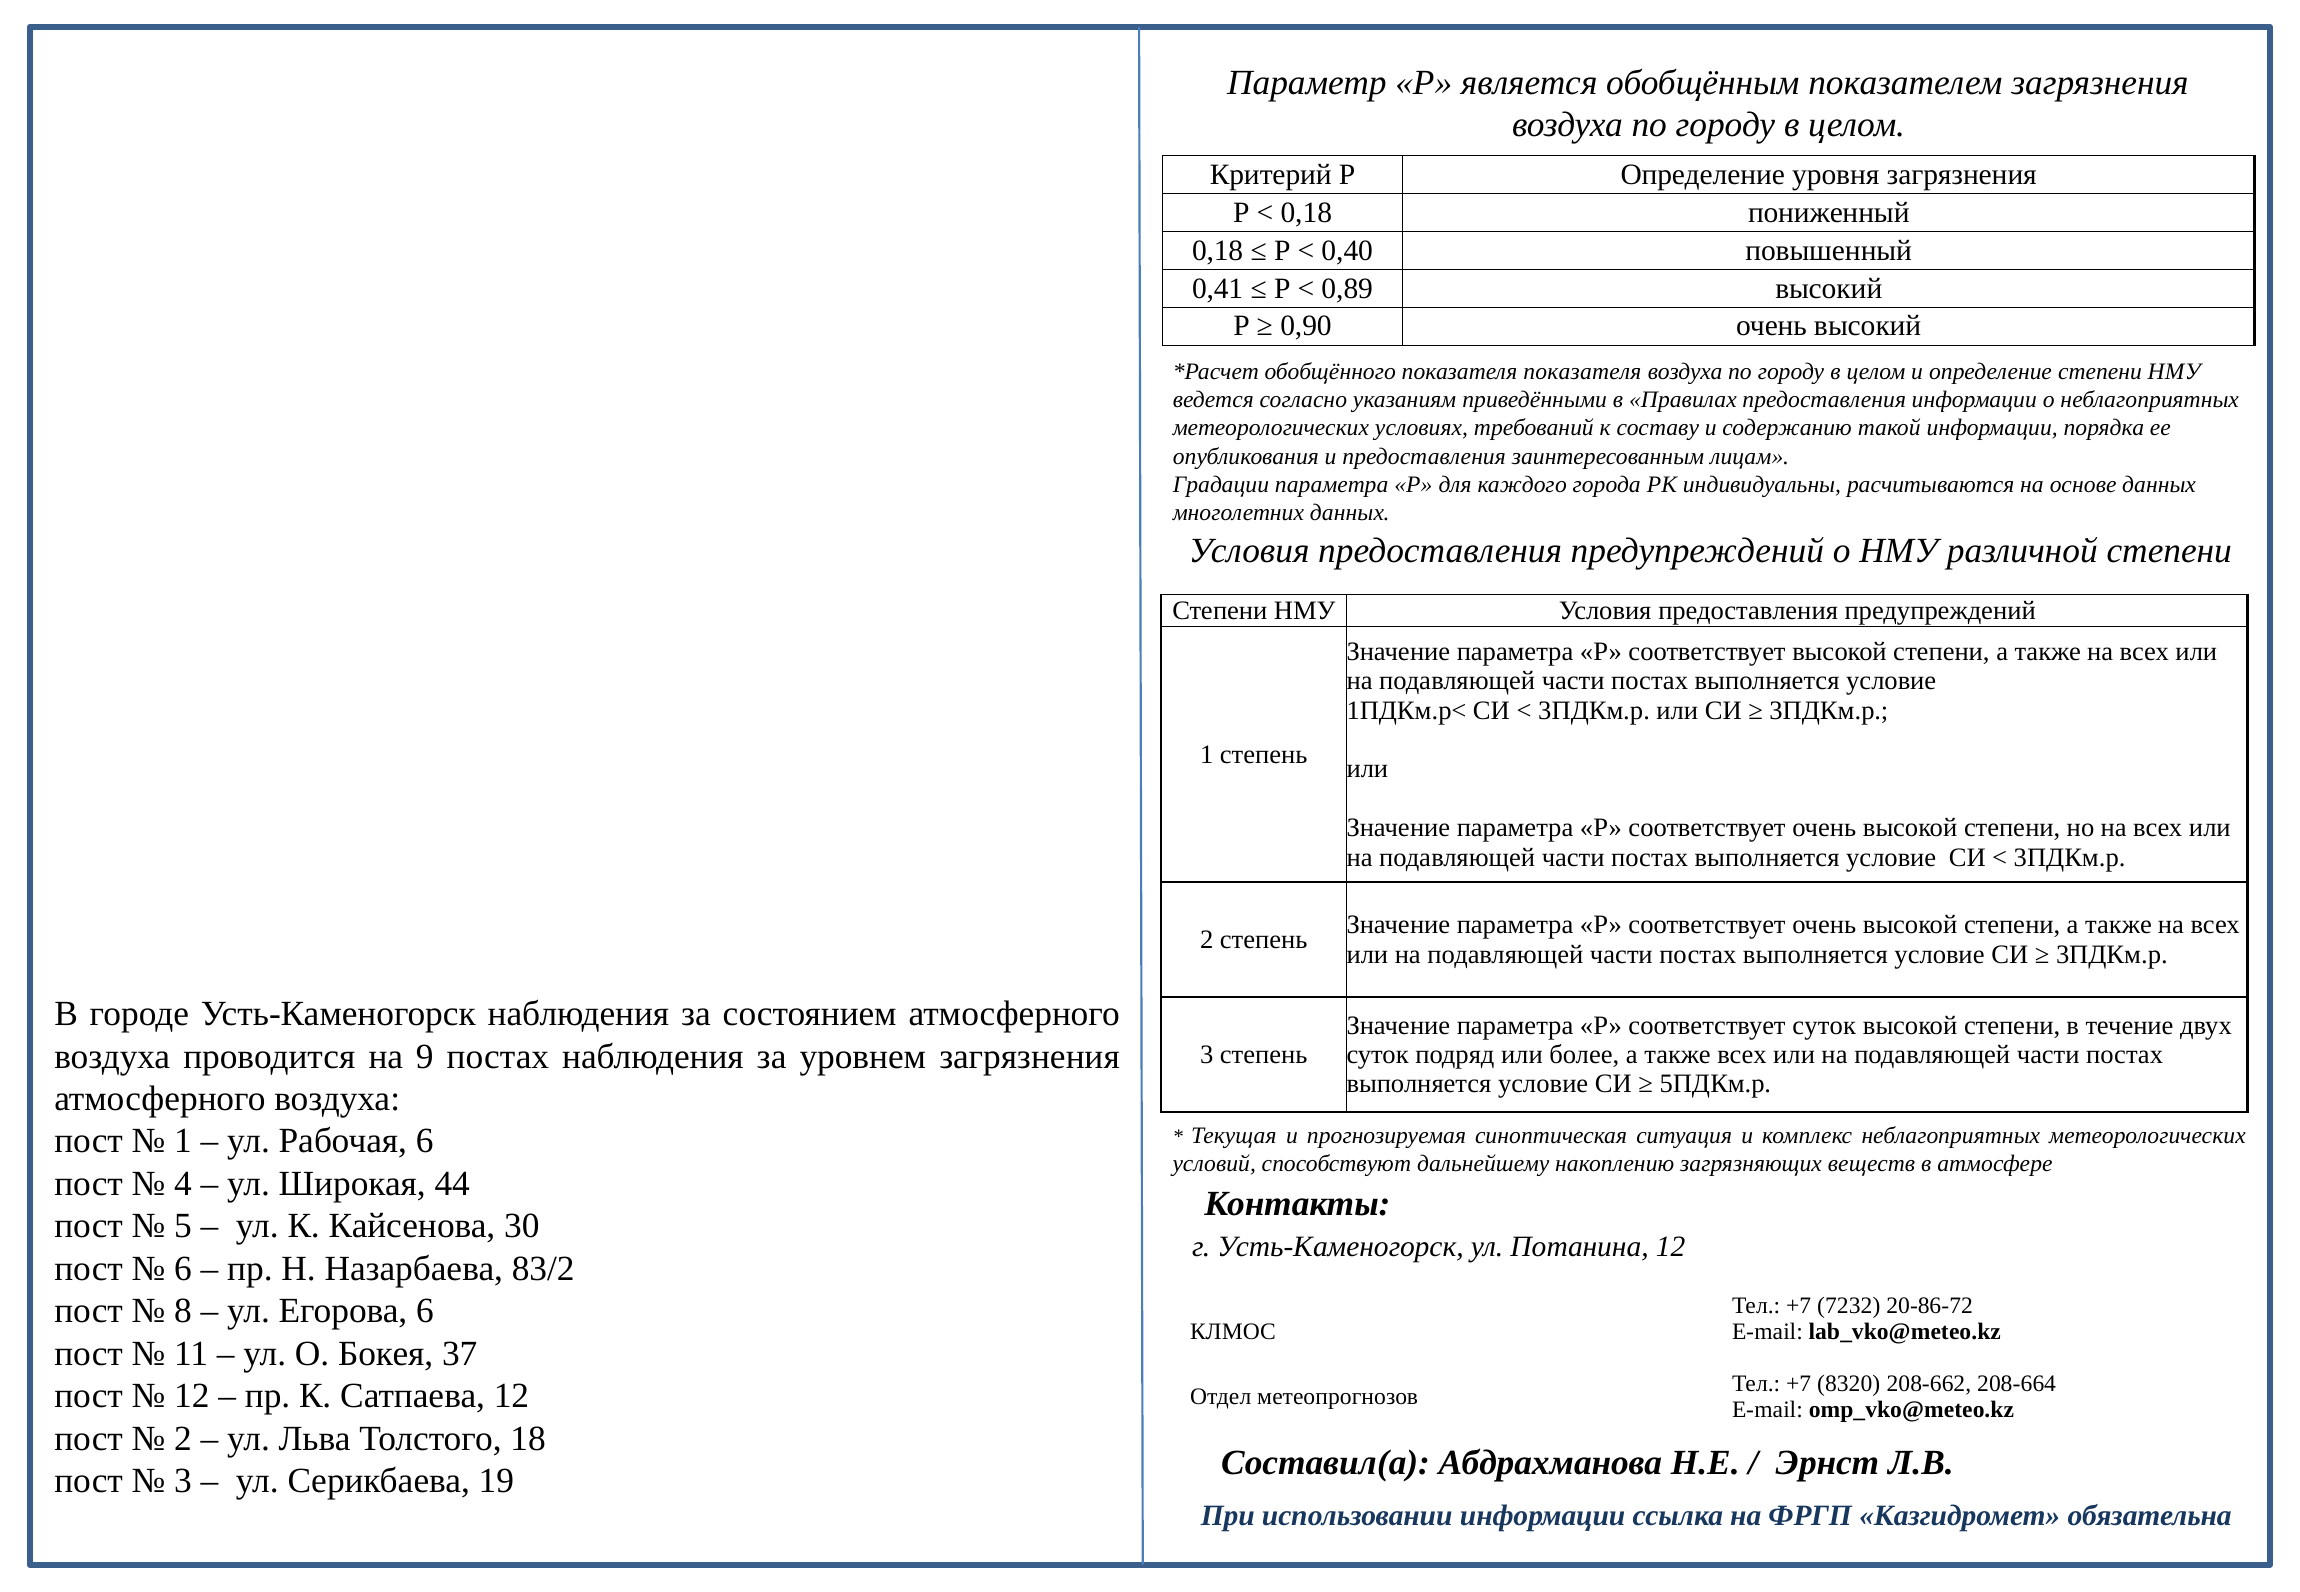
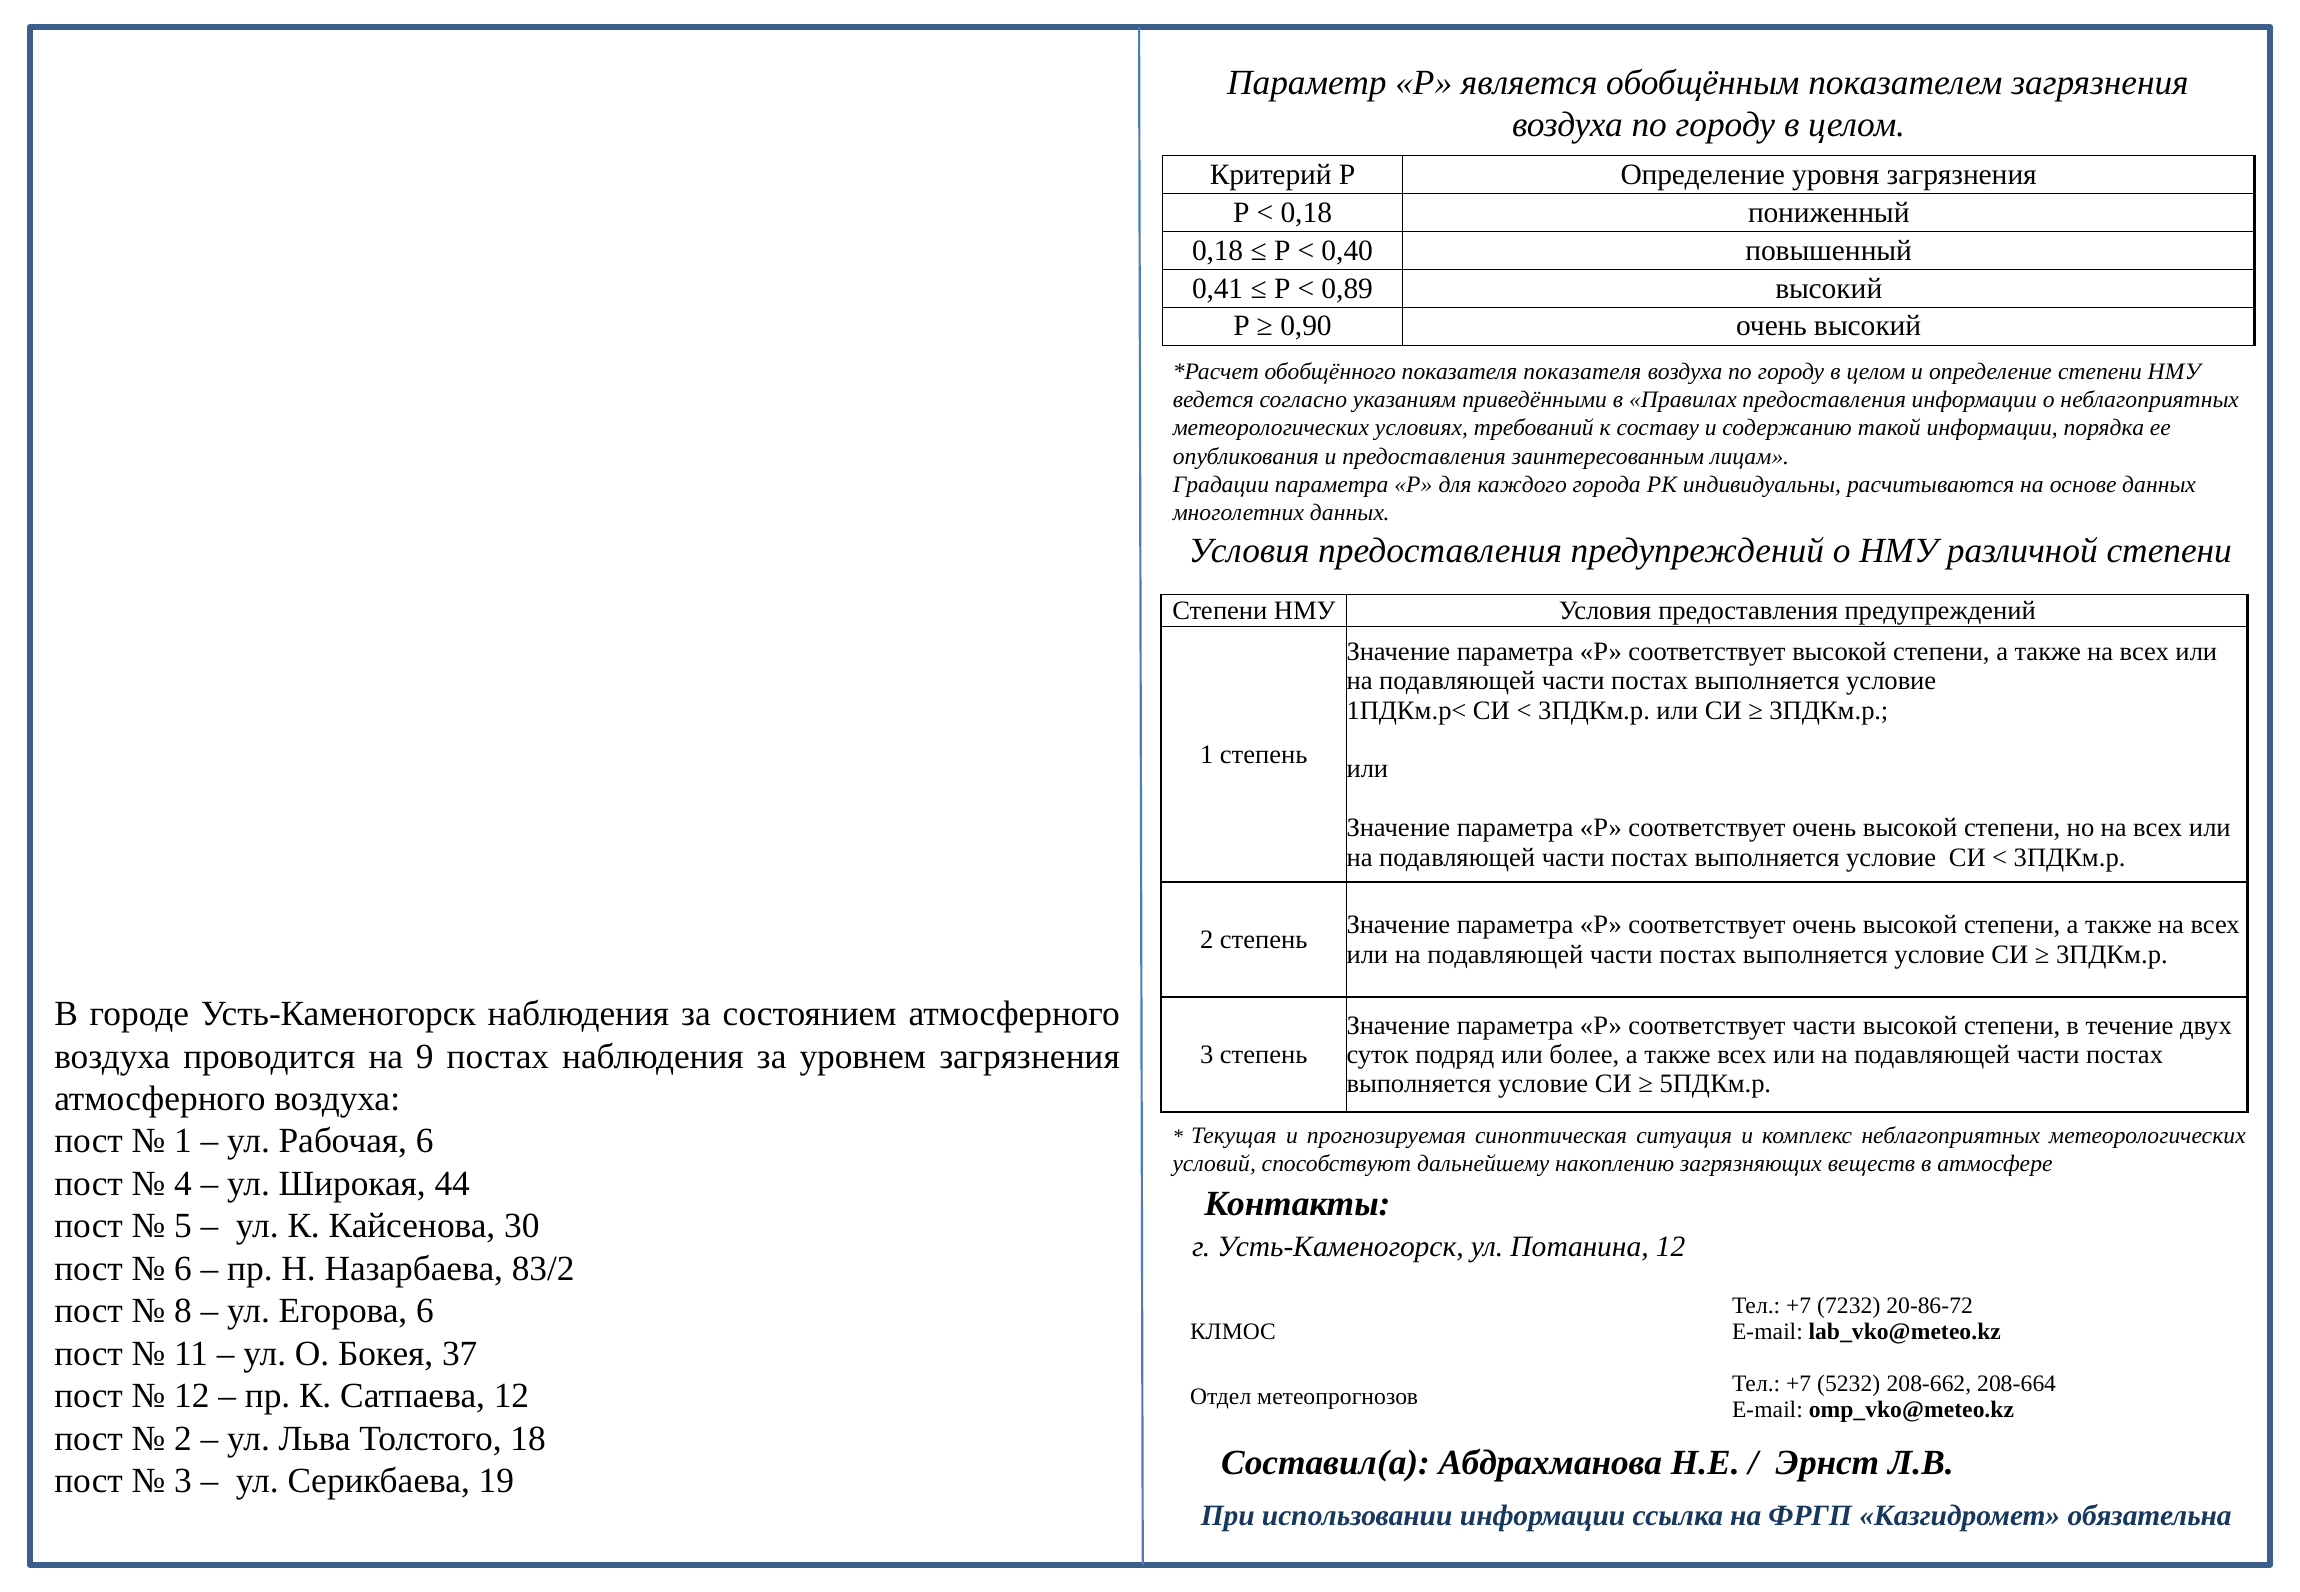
соответствует суток: суток -> части (1824, 1026)
8320: 8320 -> 5232 (1849, 1384)
